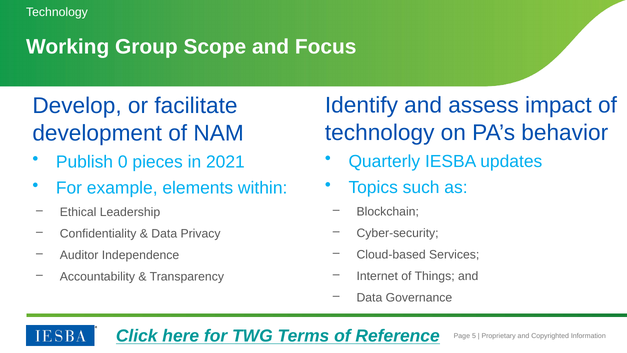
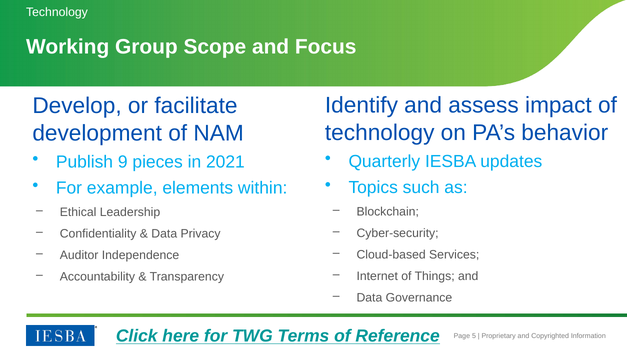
0: 0 -> 9 (123, 162)
